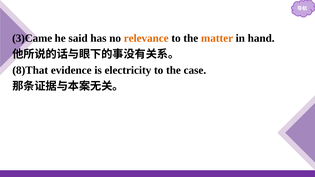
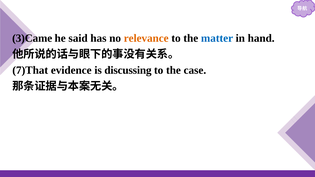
matter colour: orange -> blue (217, 38)
8)That: 8)That -> 7)That (30, 70)
electricity: electricity -> discussing (128, 70)
